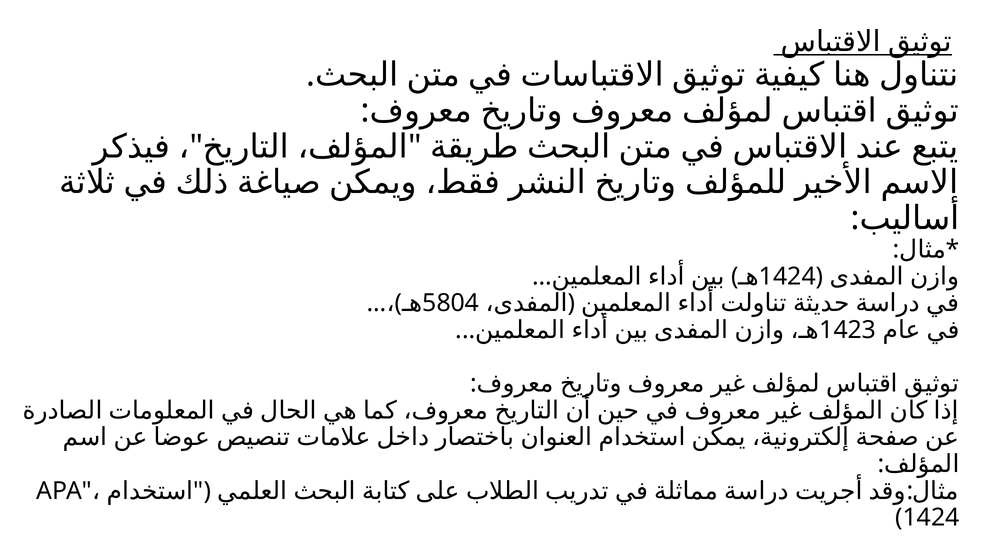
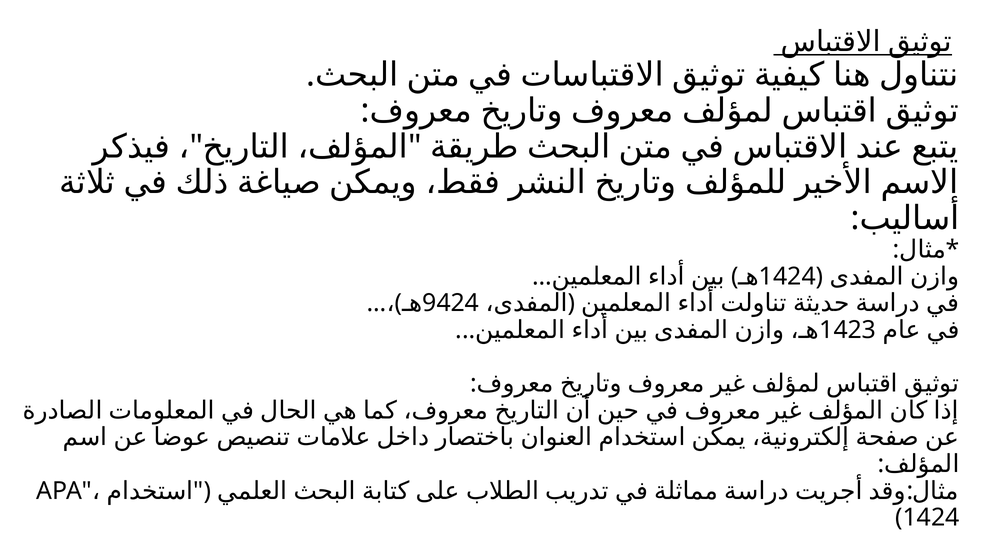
5804: 5804 -> 9424 (451, 303)
